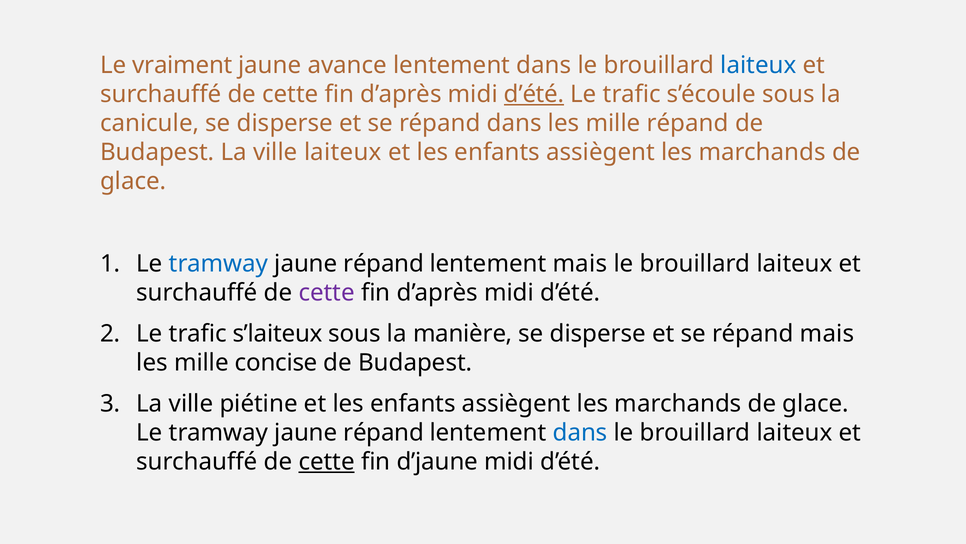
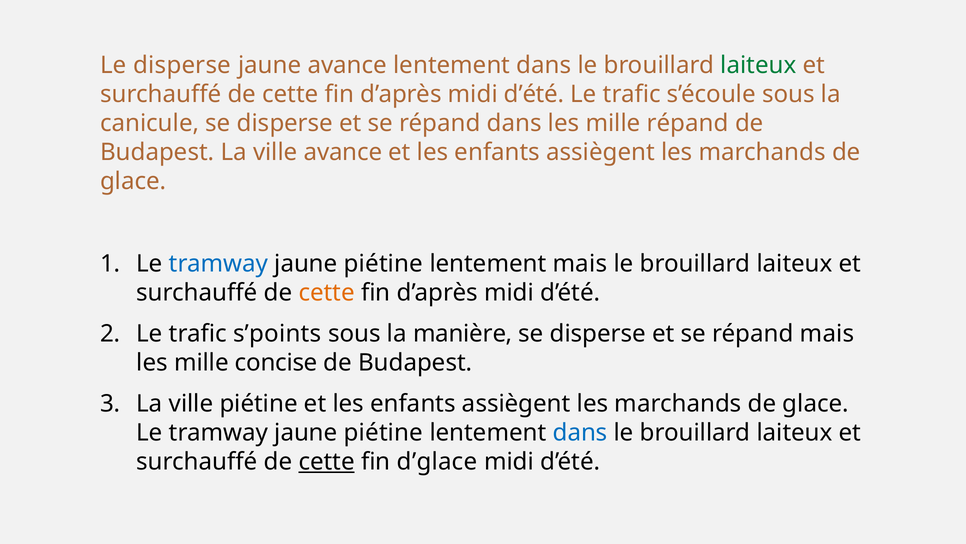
Le vraiment: vraiment -> disperse (182, 65)
laiteux colour: blue -> green (758, 65)
d’été underline: present -> none (534, 94)
ville laiteux: laiteux -> avance (343, 152)
répand: répand -> piétine (383, 263)
cette colour: purple -> orange (327, 292)
s’laiteux: s’laiteux -> s’points (277, 333)
répand: répand -> piétine (383, 432)
d’jaune: d’jaune -> d’glace (437, 461)
